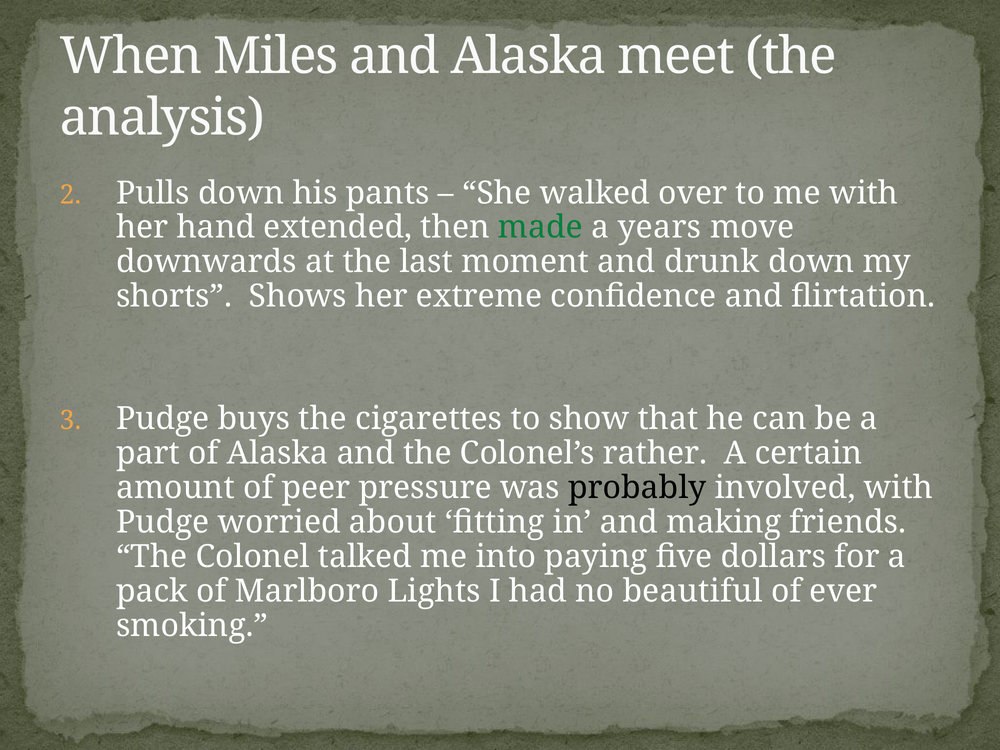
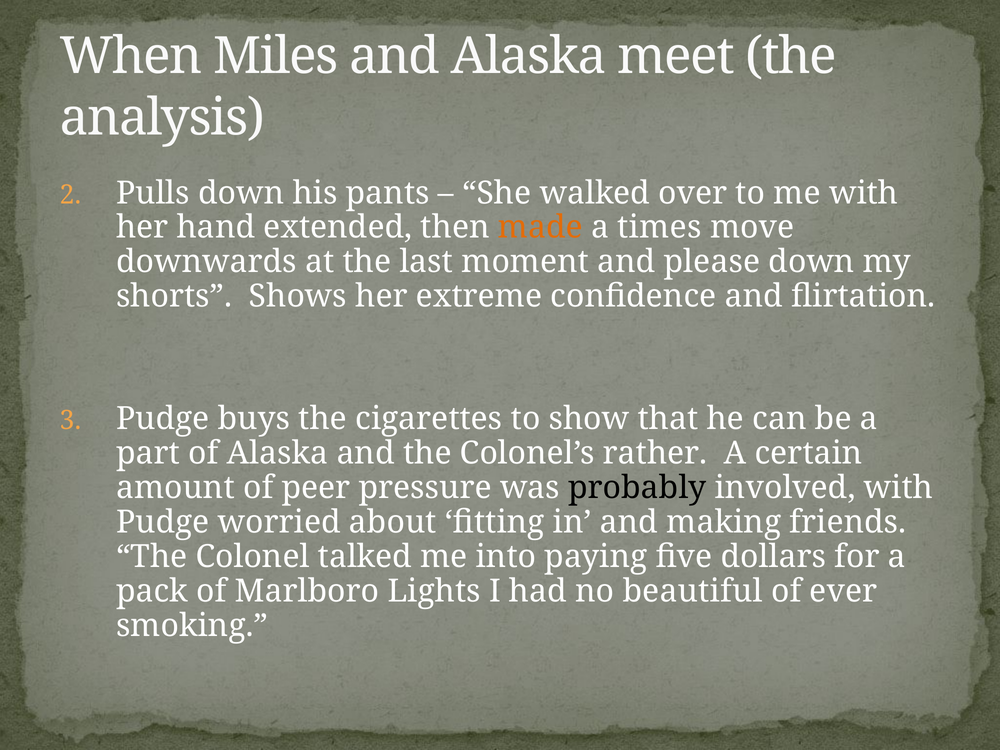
made colour: green -> orange (540, 227)
years: years -> times (660, 227)
drunk: drunk -> please (712, 262)
